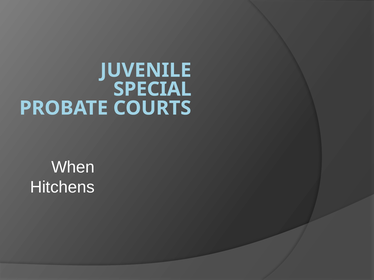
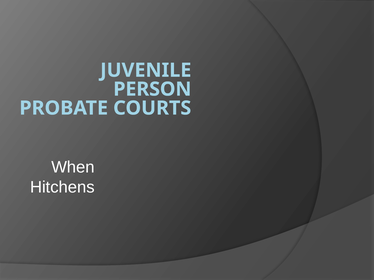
SPECIAL: SPECIAL -> PERSON (152, 89)
